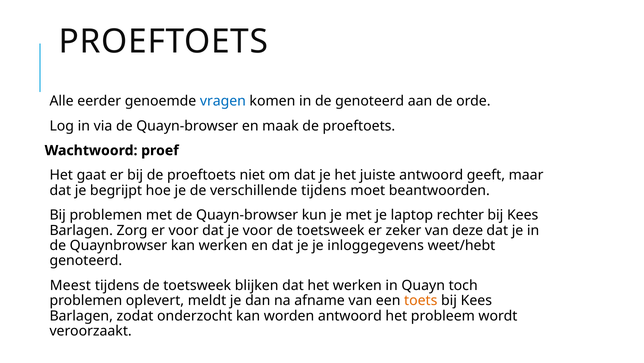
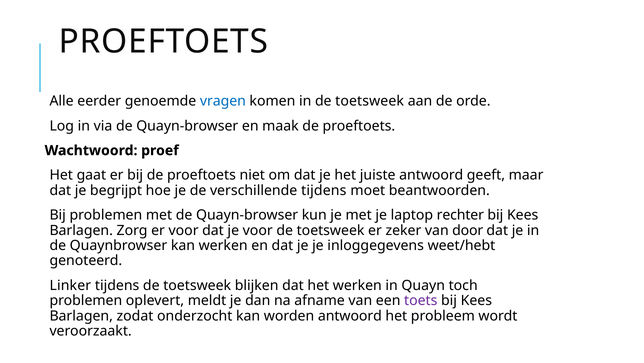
in de genoteerd: genoteerd -> toetsweek (370, 101)
deze: deze -> door (468, 230)
Meest: Meest -> Linker (70, 285)
toets colour: orange -> purple (421, 300)
